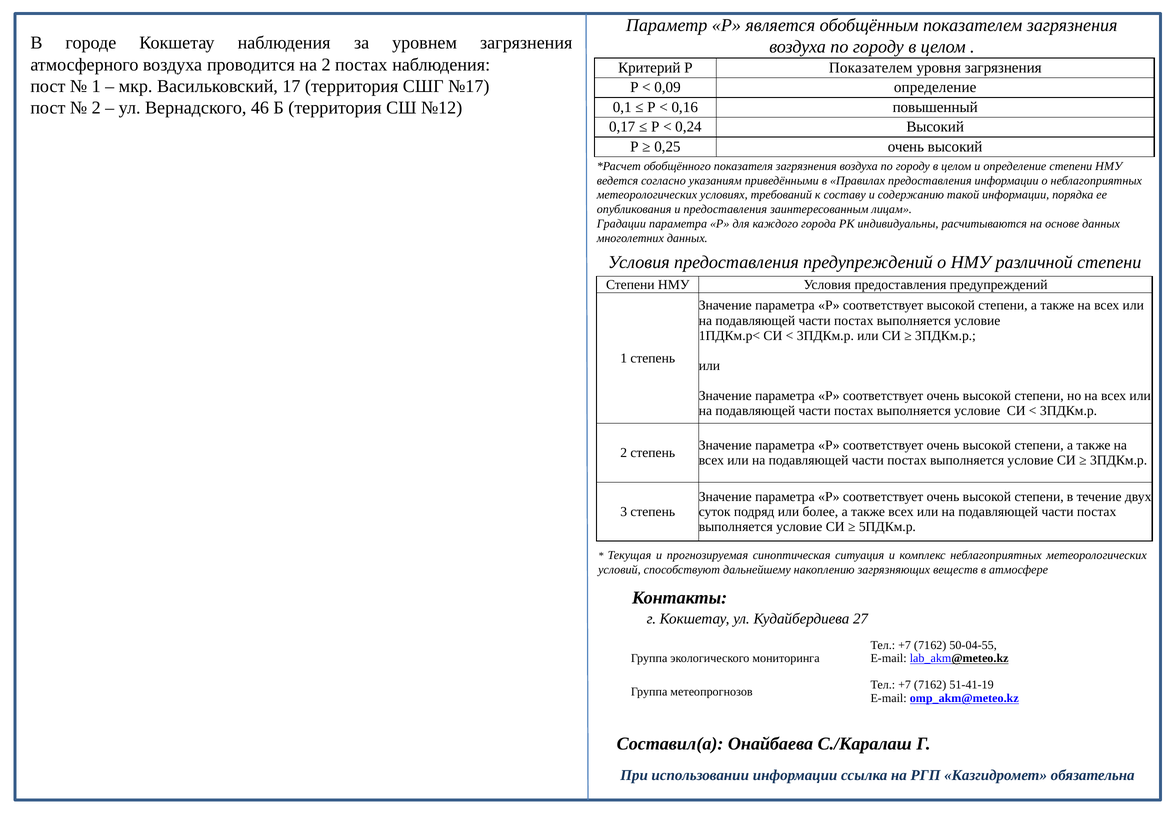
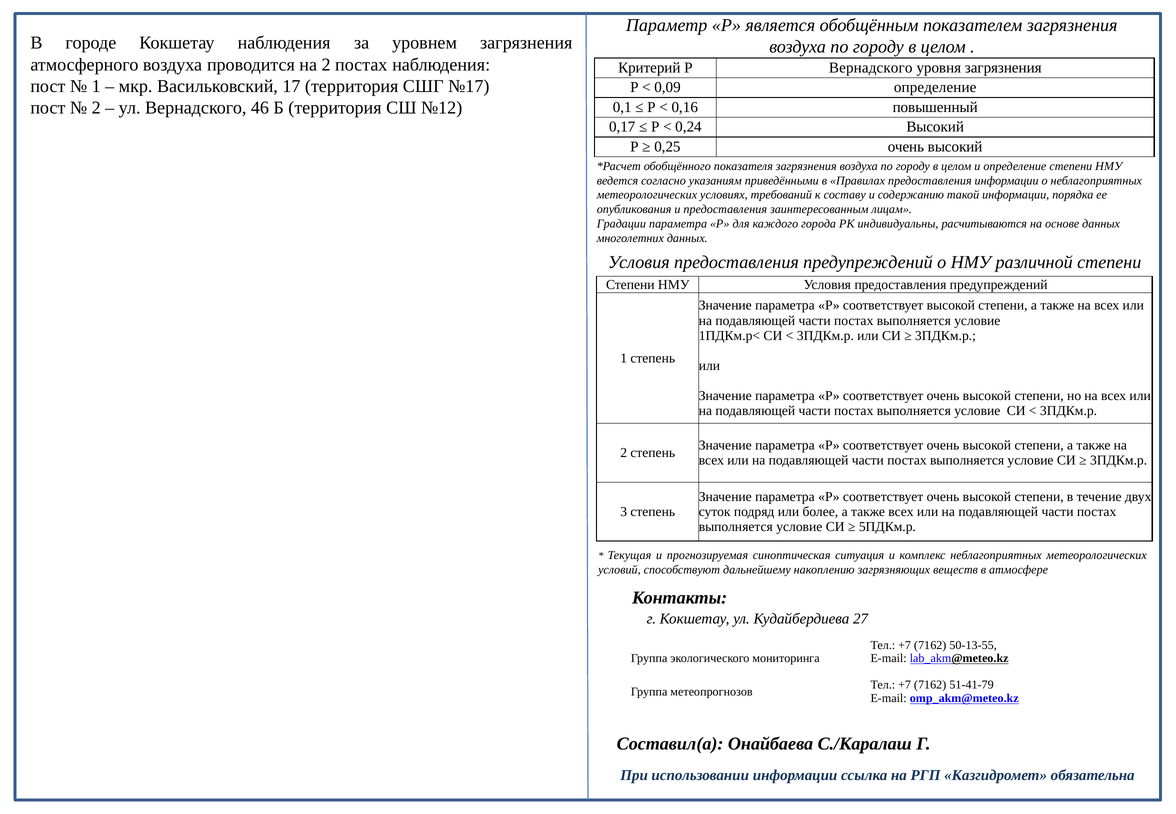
Р Показателем: Показателем -> Вернадского (871, 68)
50-04-55: 50-04-55 -> 50-13-55 (973, 645)
51-41-19: 51-41-19 -> 51-41-79 (972, 685)
